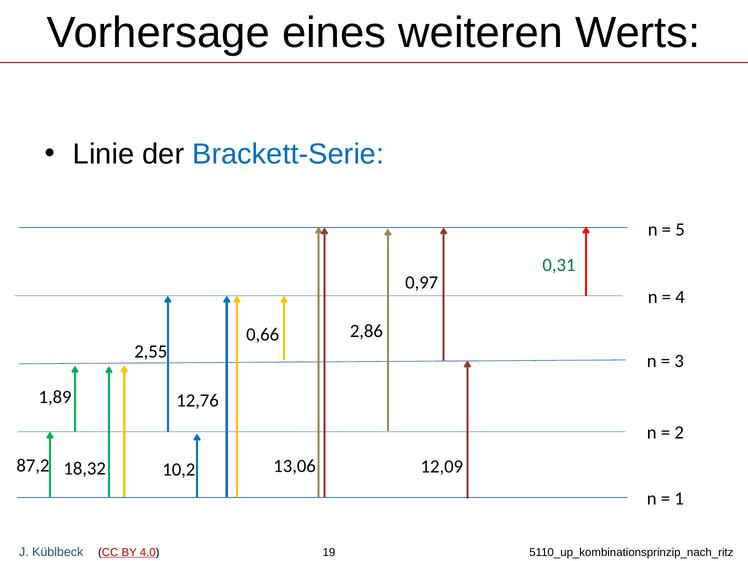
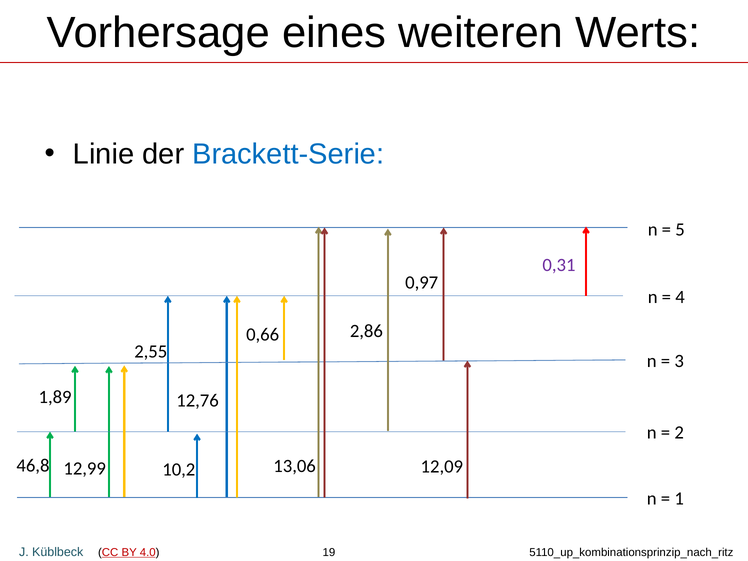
0,31 colour: green -> purple (559, 265)
87,2: 87,2 -> 46,8 (33, 466)
18,32: 18,32 -> 12,99 (85, 468)
